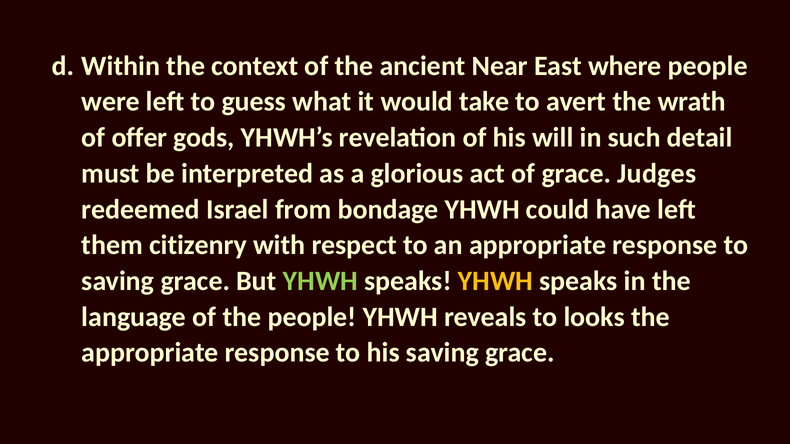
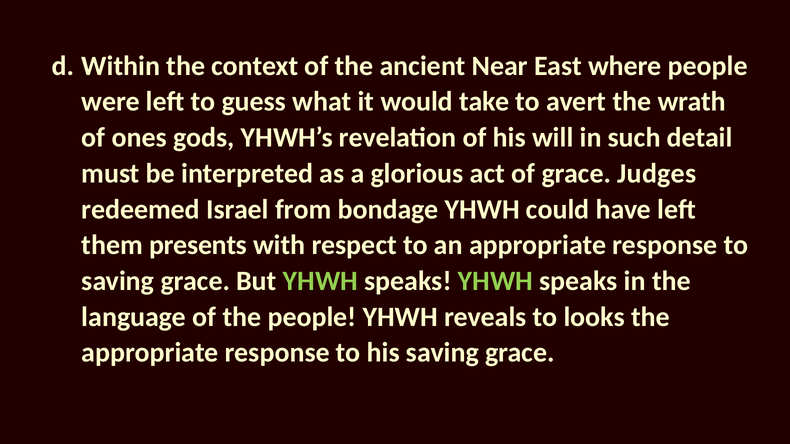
offer: offer -> ones (139, 138)
citizenry: citizenry -> presents (198, 245)
YHWH colour: yellow -> light green (495, 281)
